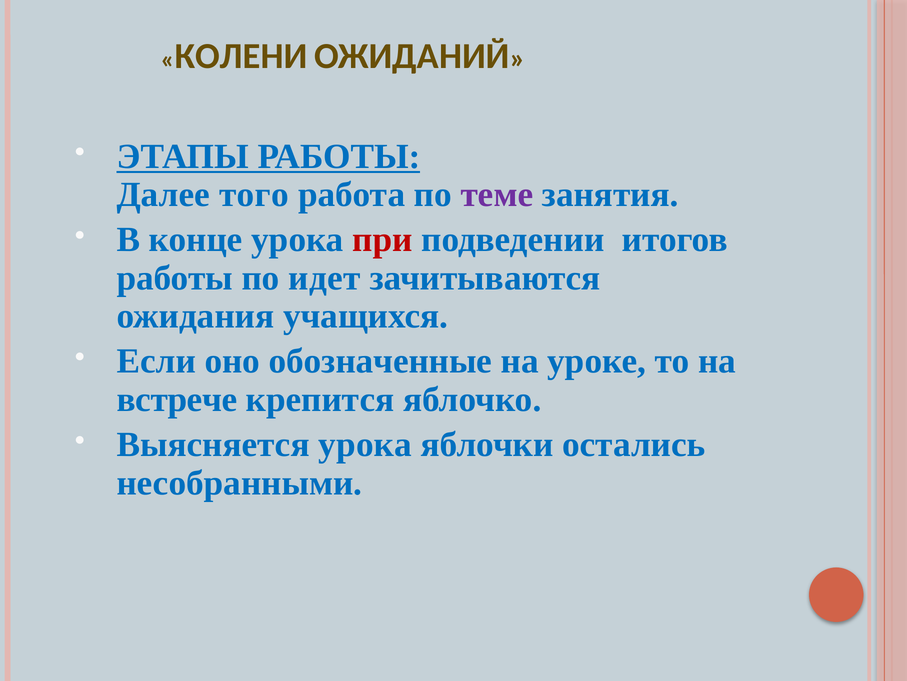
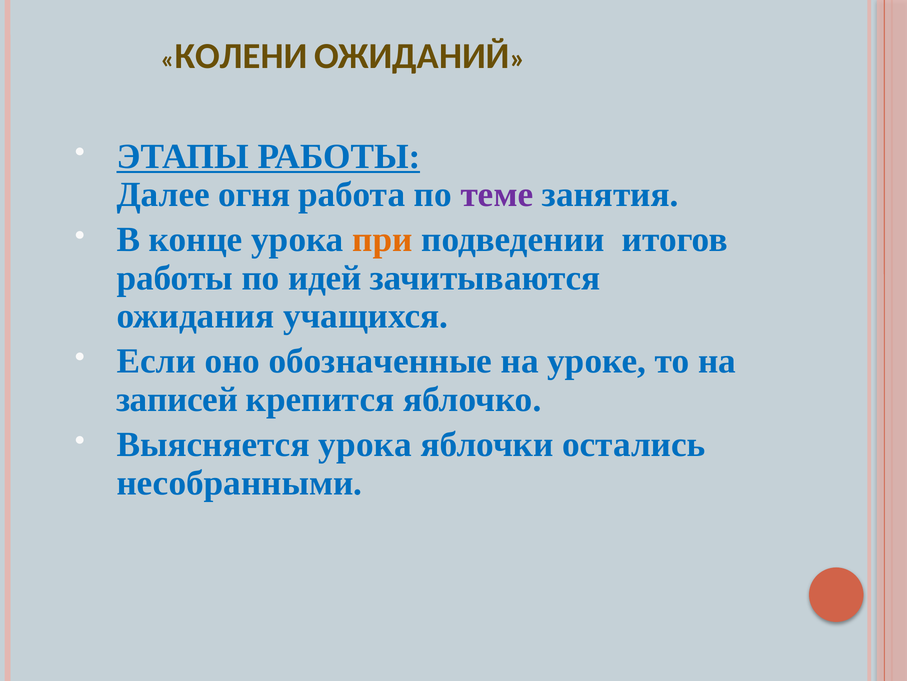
того: того -> огня (254, 194)
при colour: red -> orange (382, 240)
идет: идет -> идей (325, 278)
встрече: встрече -> записей (177, 399)
